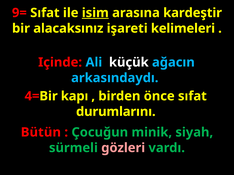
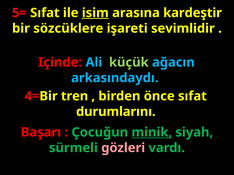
9=: 9= -> 5= (19, 13)
alacaksınız: alacaksınız -> sözcüklere (68, 28)
kelimeleri: kelimeleri -> sevimlidir (183, 28)
küçük colour: white -> light green (129, 62)
kapı: kapı -> tren (75, 96)
Bütün: Bütün -> Başarı (41, 133)
minik underline: none -> present (152, 133)
